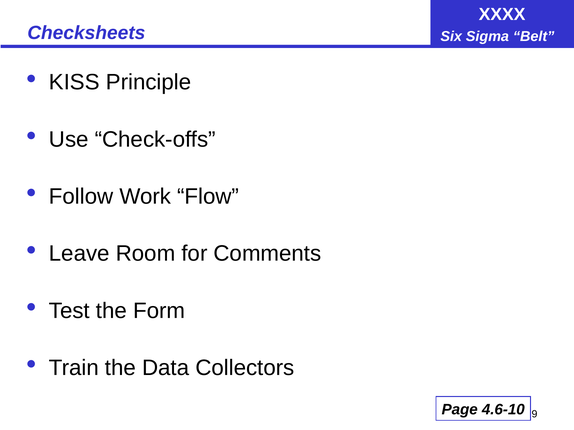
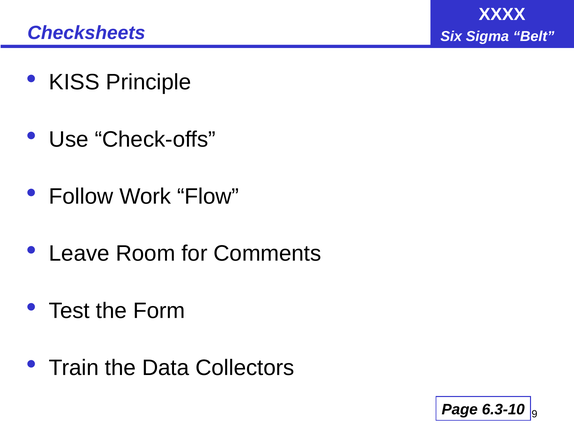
4.6-10: 4.6-10 -> 6.3-10 (503, 410)
